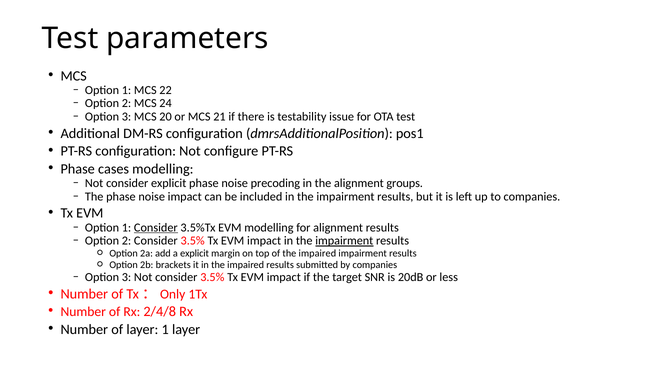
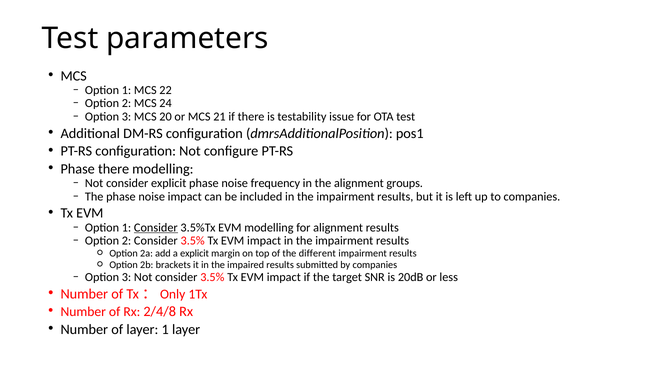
Phase cases: cases -> there (114, 169)
precoding: precoding -> frequency (275, 183)
impairment underline: present -> none (344, 241)
of the impaired: impaired -> different (317, 253)
